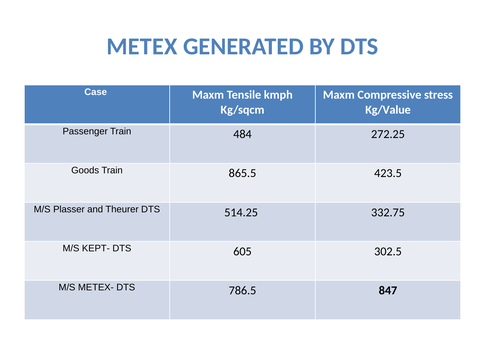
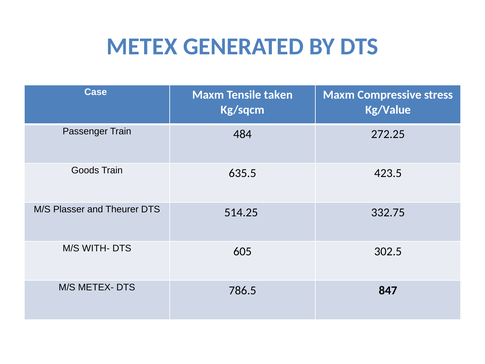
kmph: kmph -> taken (278, 95)
865.5: 865.5 -> 635.5 (242, 173)
KEPT-: KEPT- -> WITH- (96, 248)
